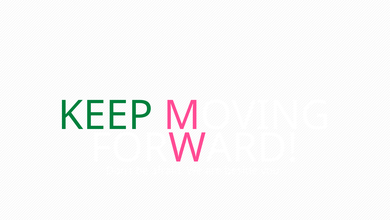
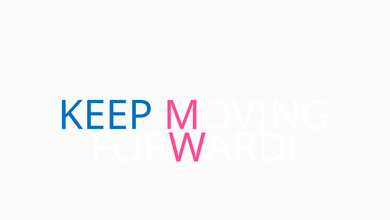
KEEP colour: green -> blue (106, 115)
